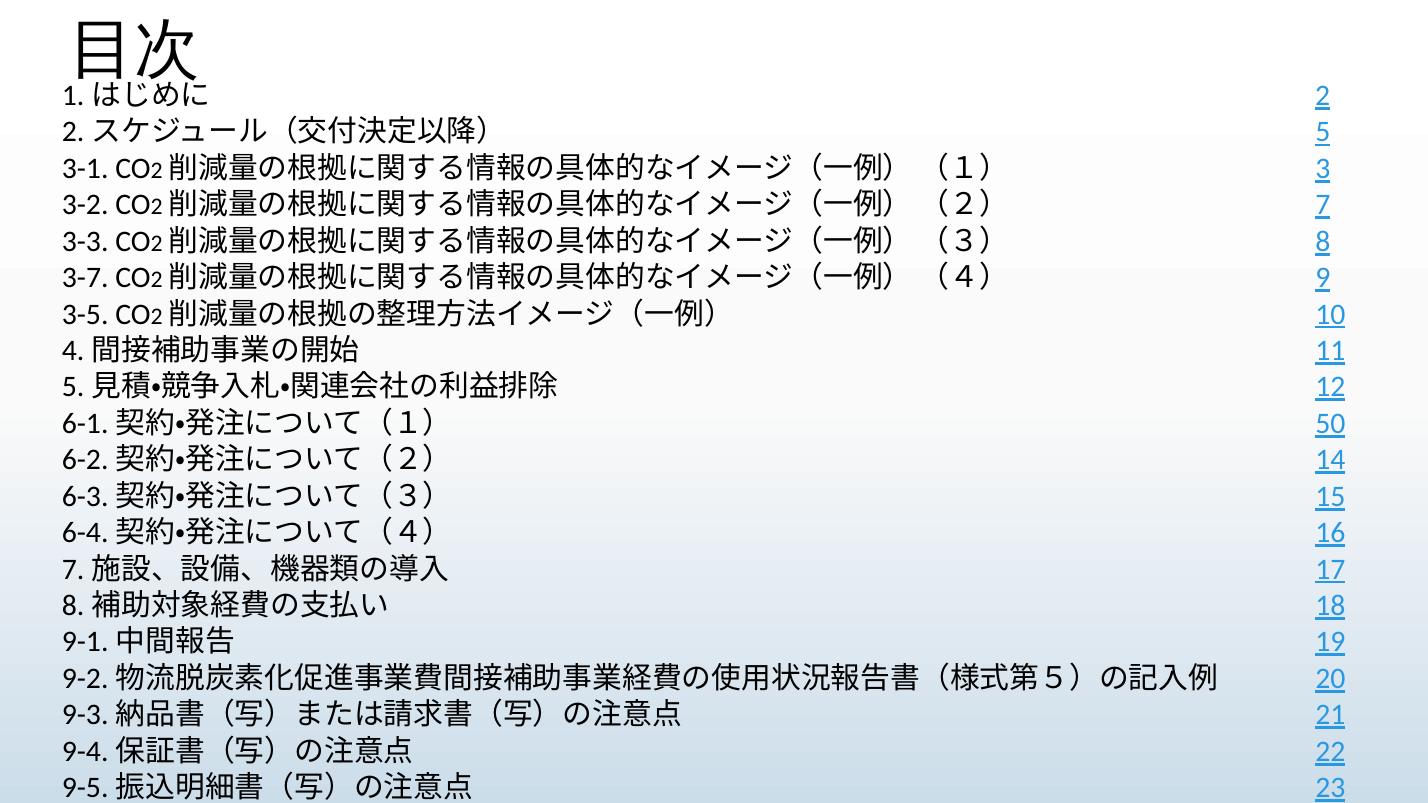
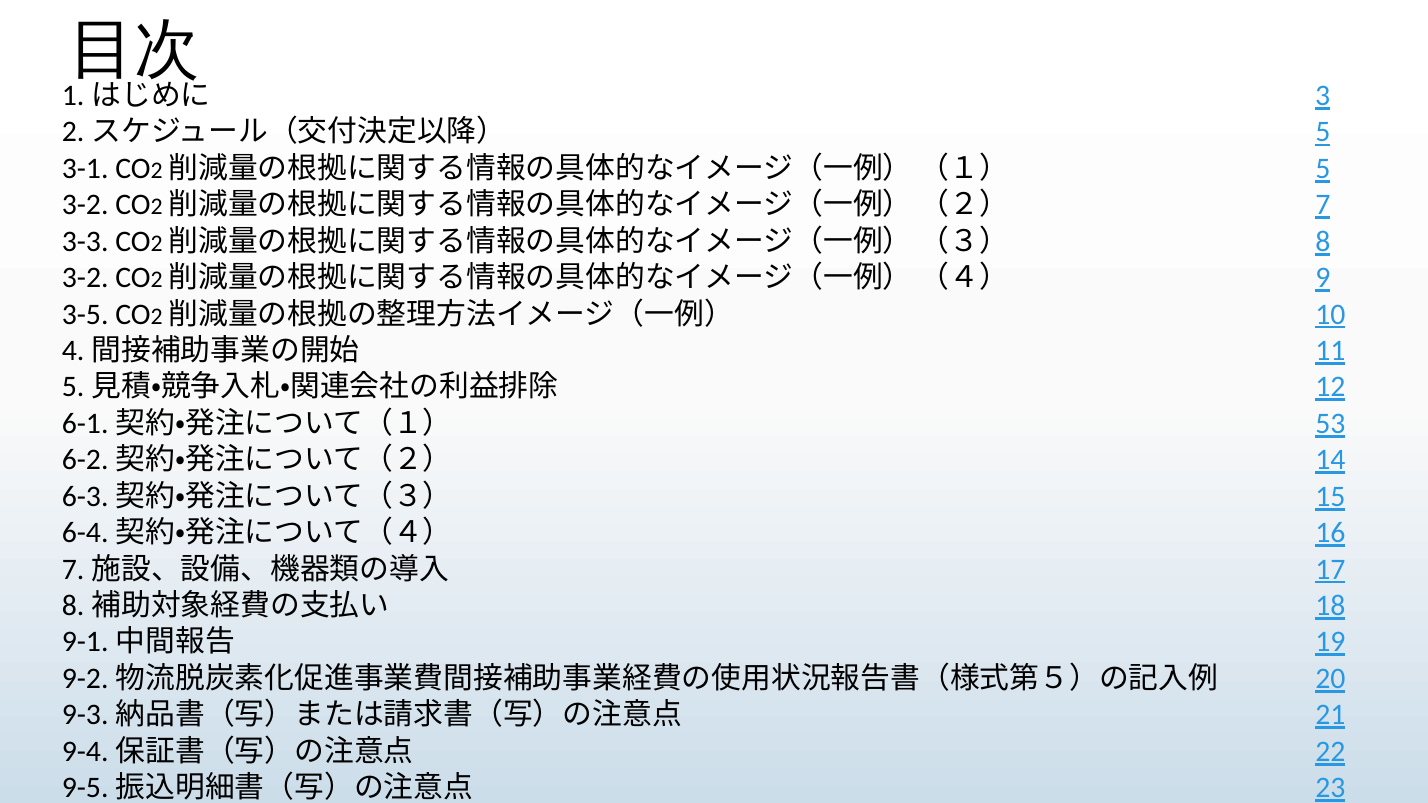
2: 2 -> 3 (1323, 96)
（１） 3: 3 -> 5 (1323, 169)
3-7: 3-7 -> 3-2 (85, 278)
50: 50 -> 53 (1330, 424)
